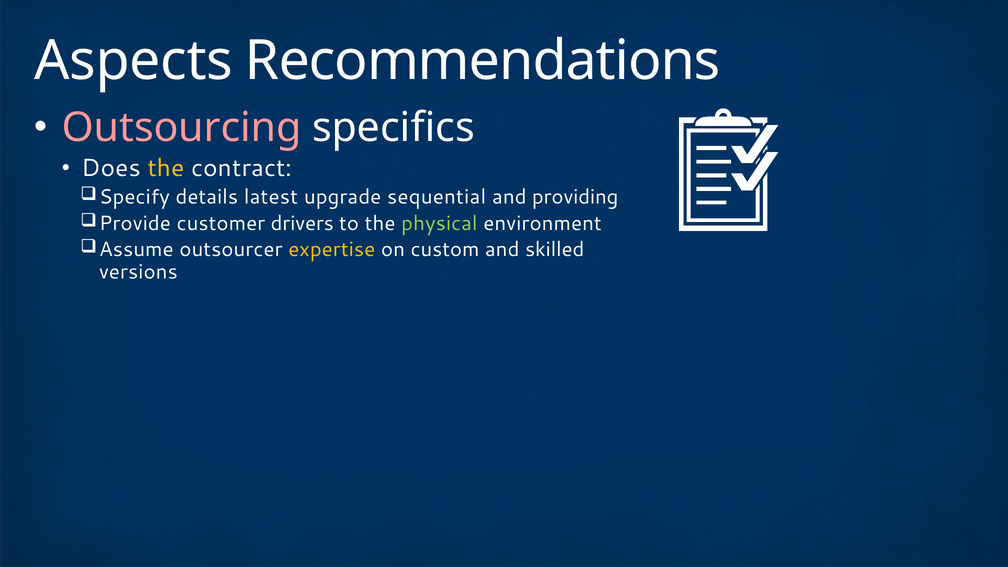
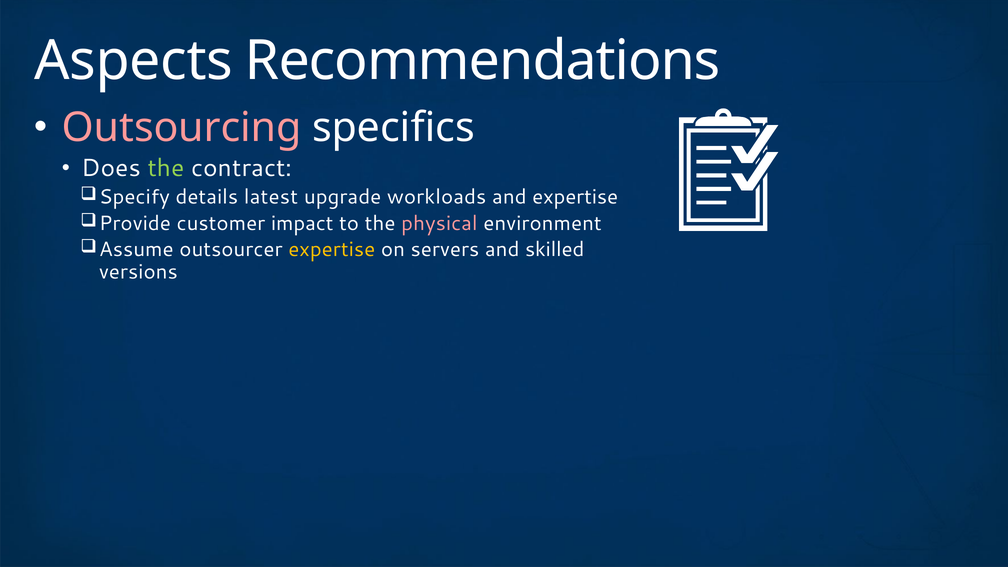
the colour: yellow -> light green (166, 168)
sequential: sequential -> workloads (437, 197)
and providing: providing -> expertise (575, 197)
drivers: drivers -> impact (302, 223)
physical colour: light green -> pink (439, 223)
custom: custom -> servers (445, 250)
